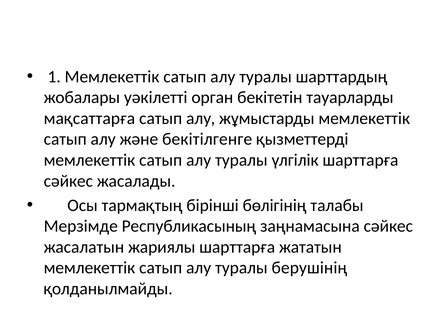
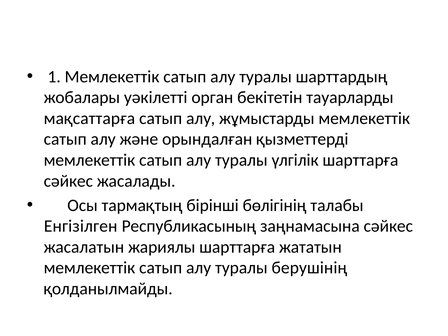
бекітілгенге: бекітілгенге -> орындалған (207, 139)
Мерзімде: Мерзімде -> Енгiзiлген (81, 226)
